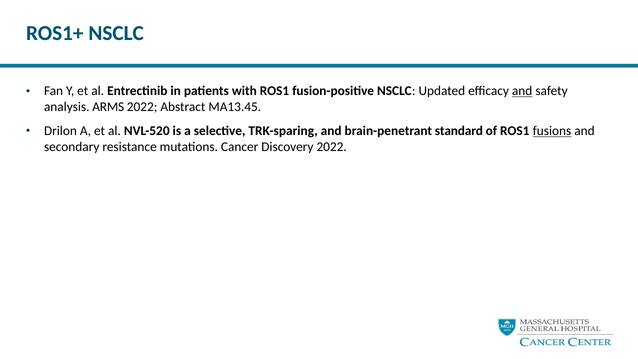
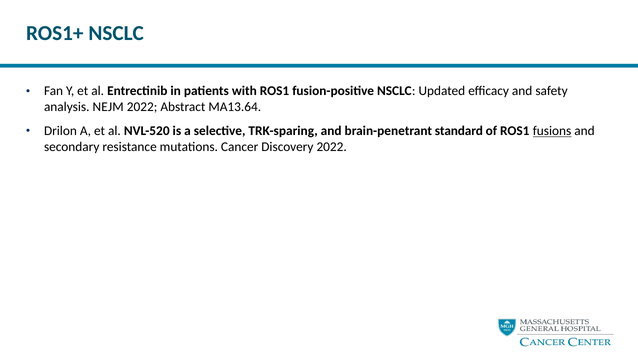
and underline: present -> none (522, 91)
ARMS: ARMS -> NEJM (108, 107)
MA13.45: MA13.45 -> MA13.64 (235, 107)
